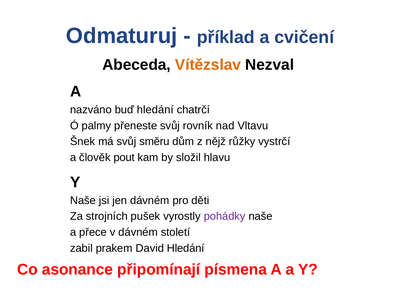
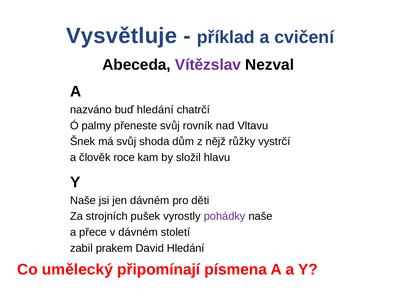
Odmaturuj: Odmaturuj -> Vysvětluje (122, 36)
Vítězslav colour: orange -> purple (208, 65)
směru: směru -> shoda (154, 141)
pout: pout -> roce (124, 157)
asonance: asonance -> umělecký (77, 269)
